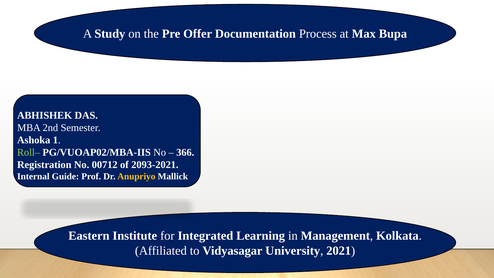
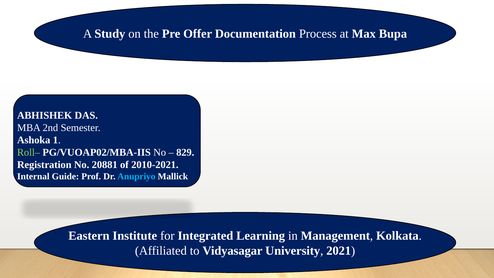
366: 366 -> 829 (185, 152)
00712: 00712 -> 20881 (105, 165)
2093-2021: 2093-2021 -> 2010-2021 (155, 165)
Anupriyo colour: yellow -> light blue (136, 176)
